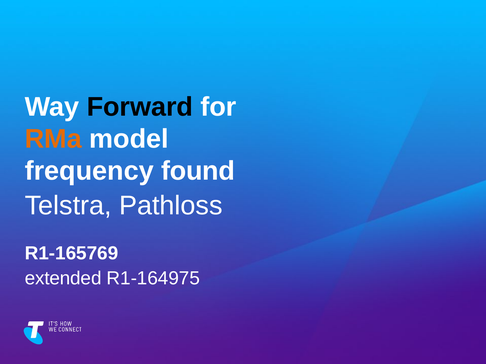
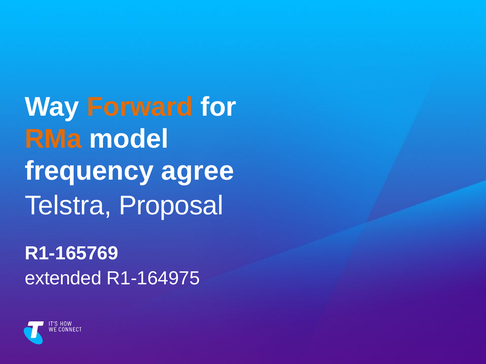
Forward colour: black -> orange (140, 107)
found: found -> agree (198, 171)
Pathloss: Pathloss -> Proposal (171, 206)
